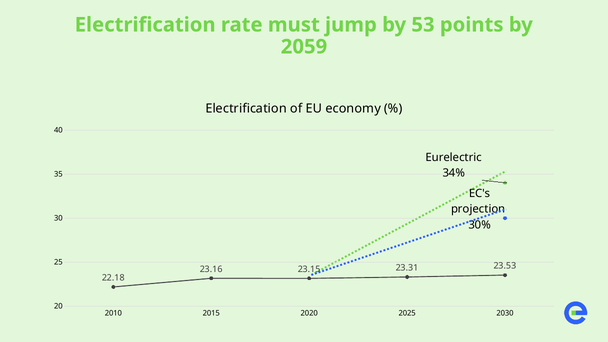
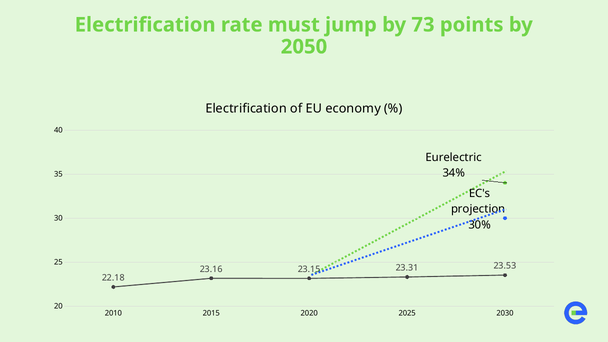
53: 53 -> 73 (423, 25)
2059: 2059 -> 2050 (304, 47)
